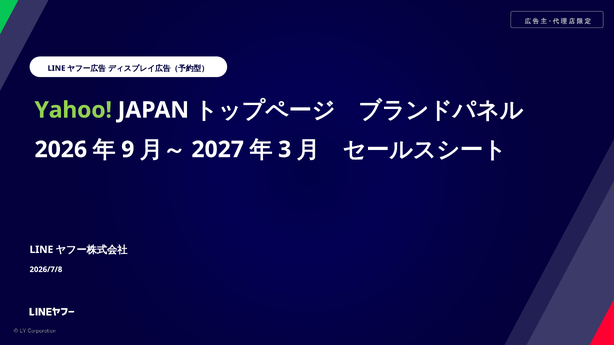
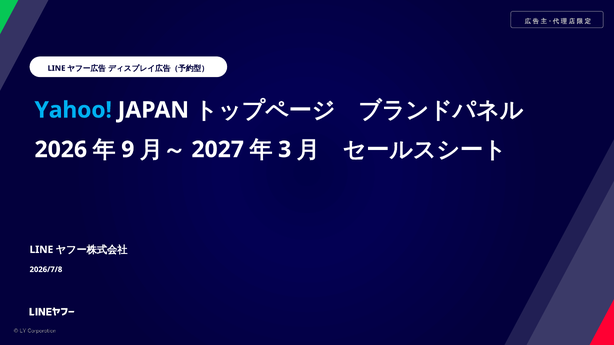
Yahoo colour: light green -> light blue (73, 110)
